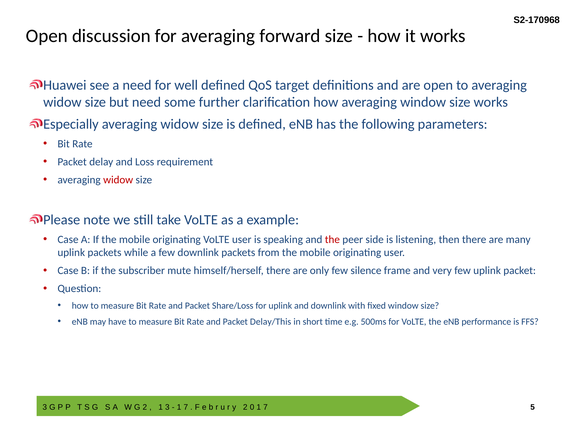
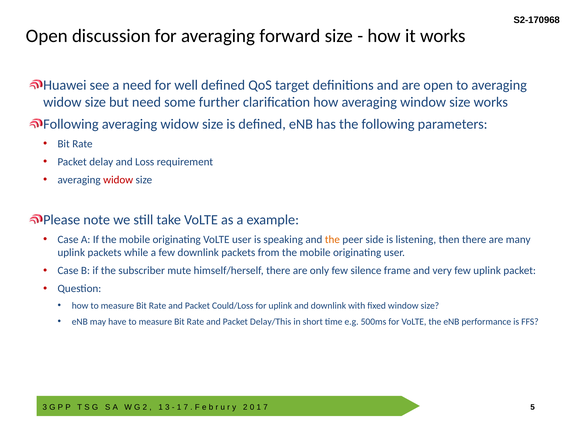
Especially: Especially -> Following (71, 124)
the colour: red -> orange (332, 239)
Share/Loss: Share/Loss -> Could/Loss (233, 306)
